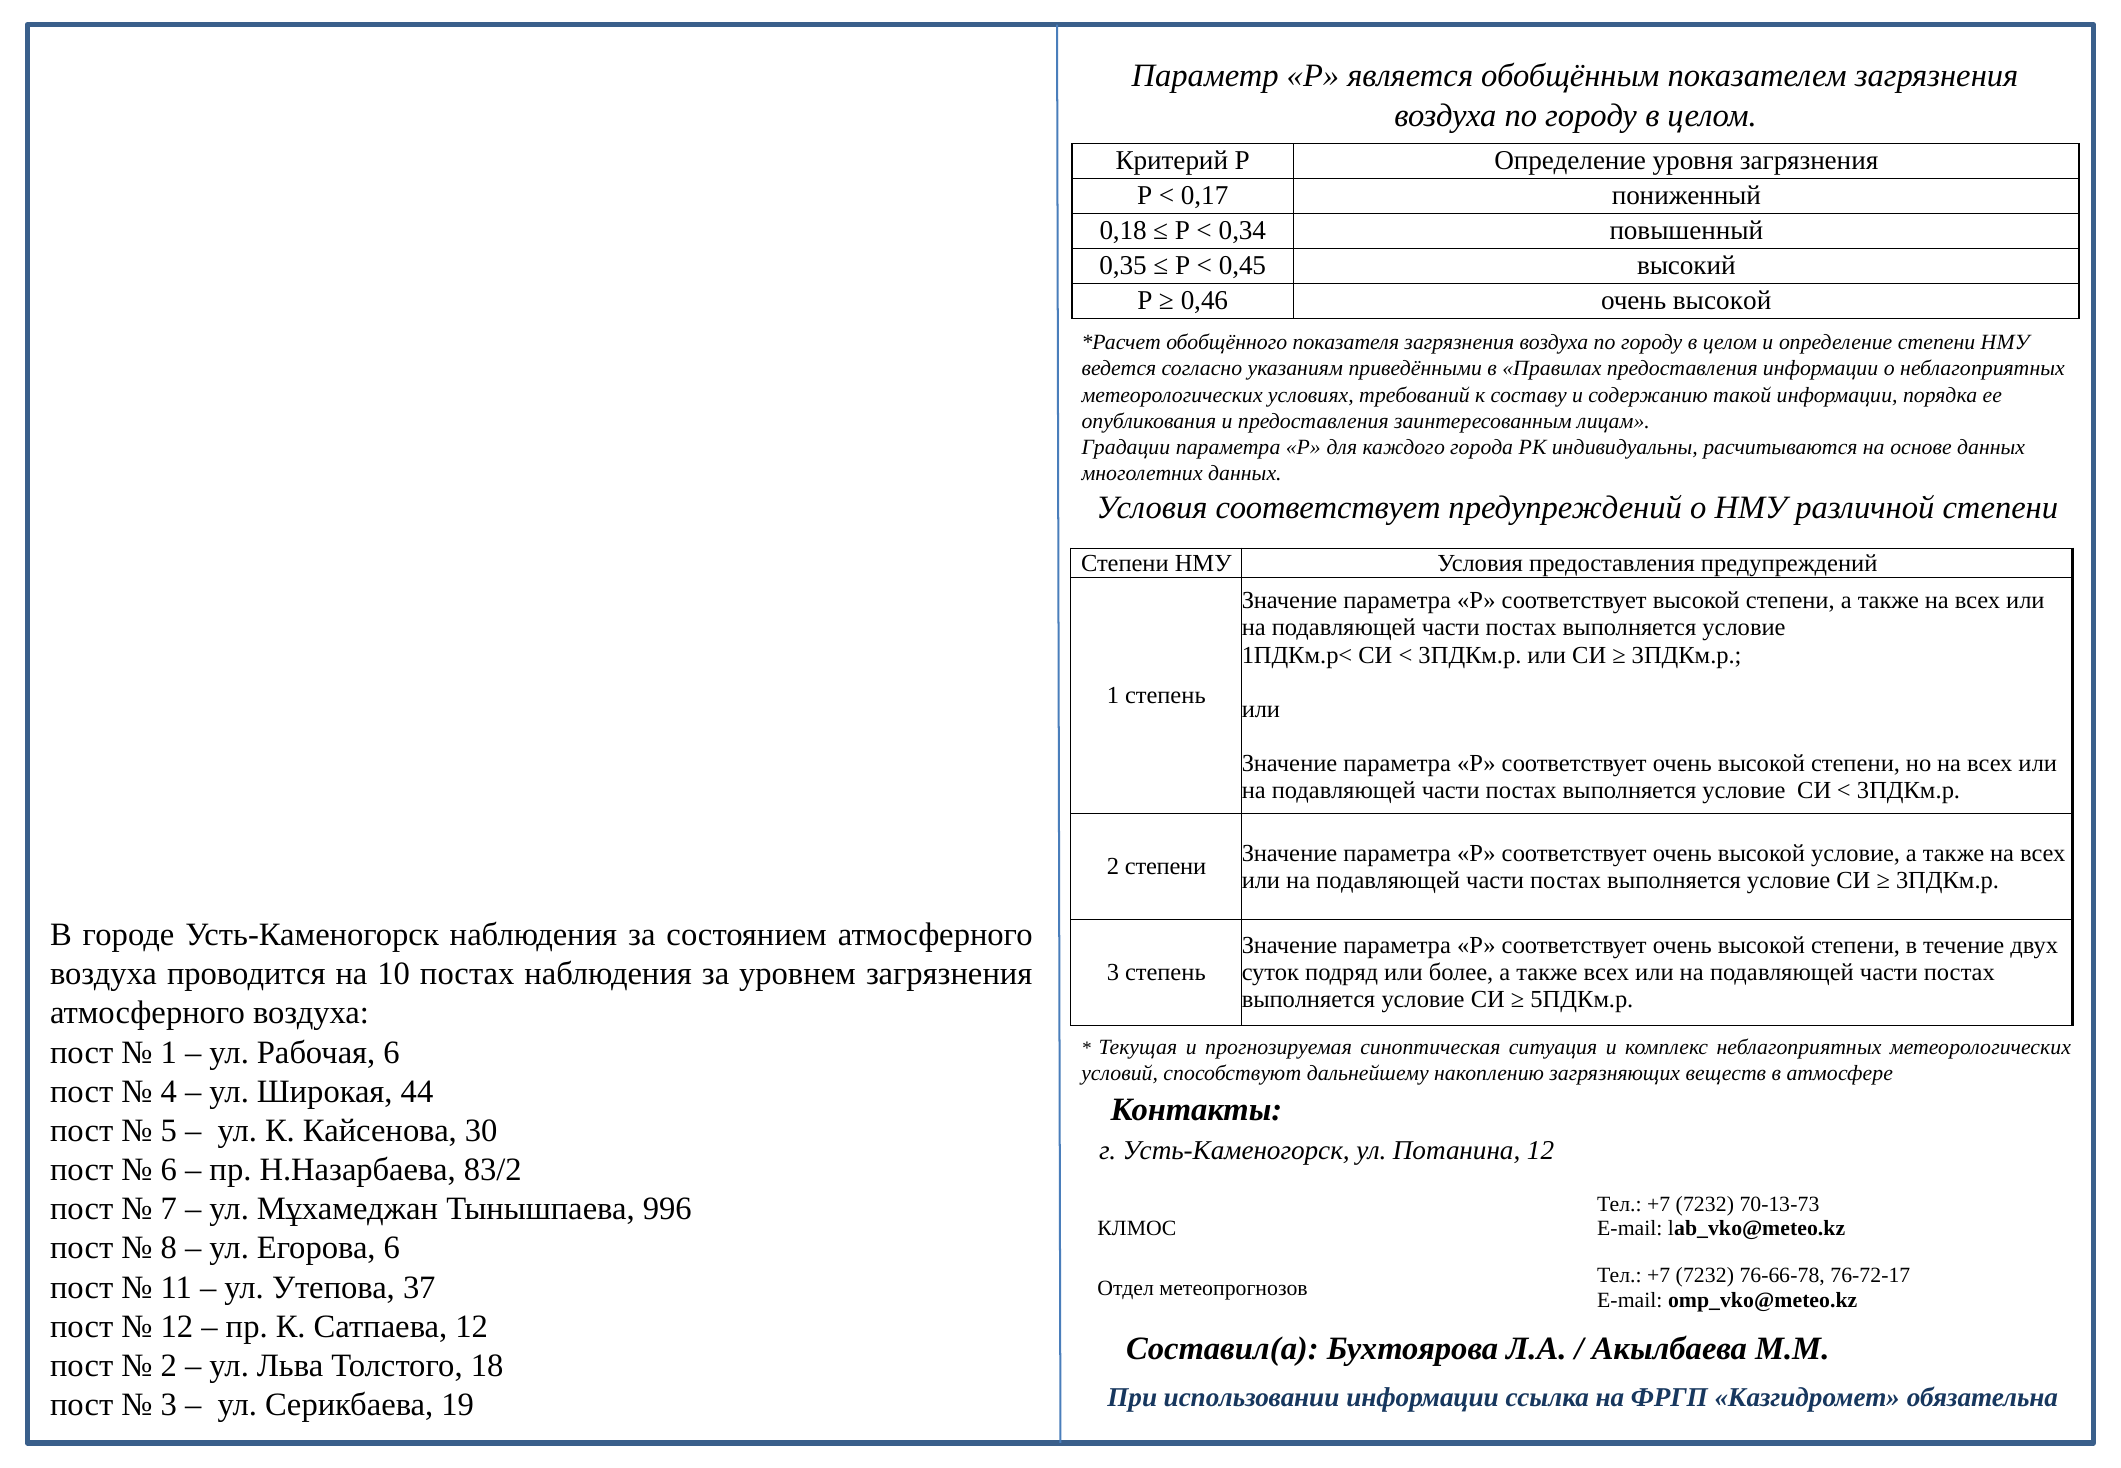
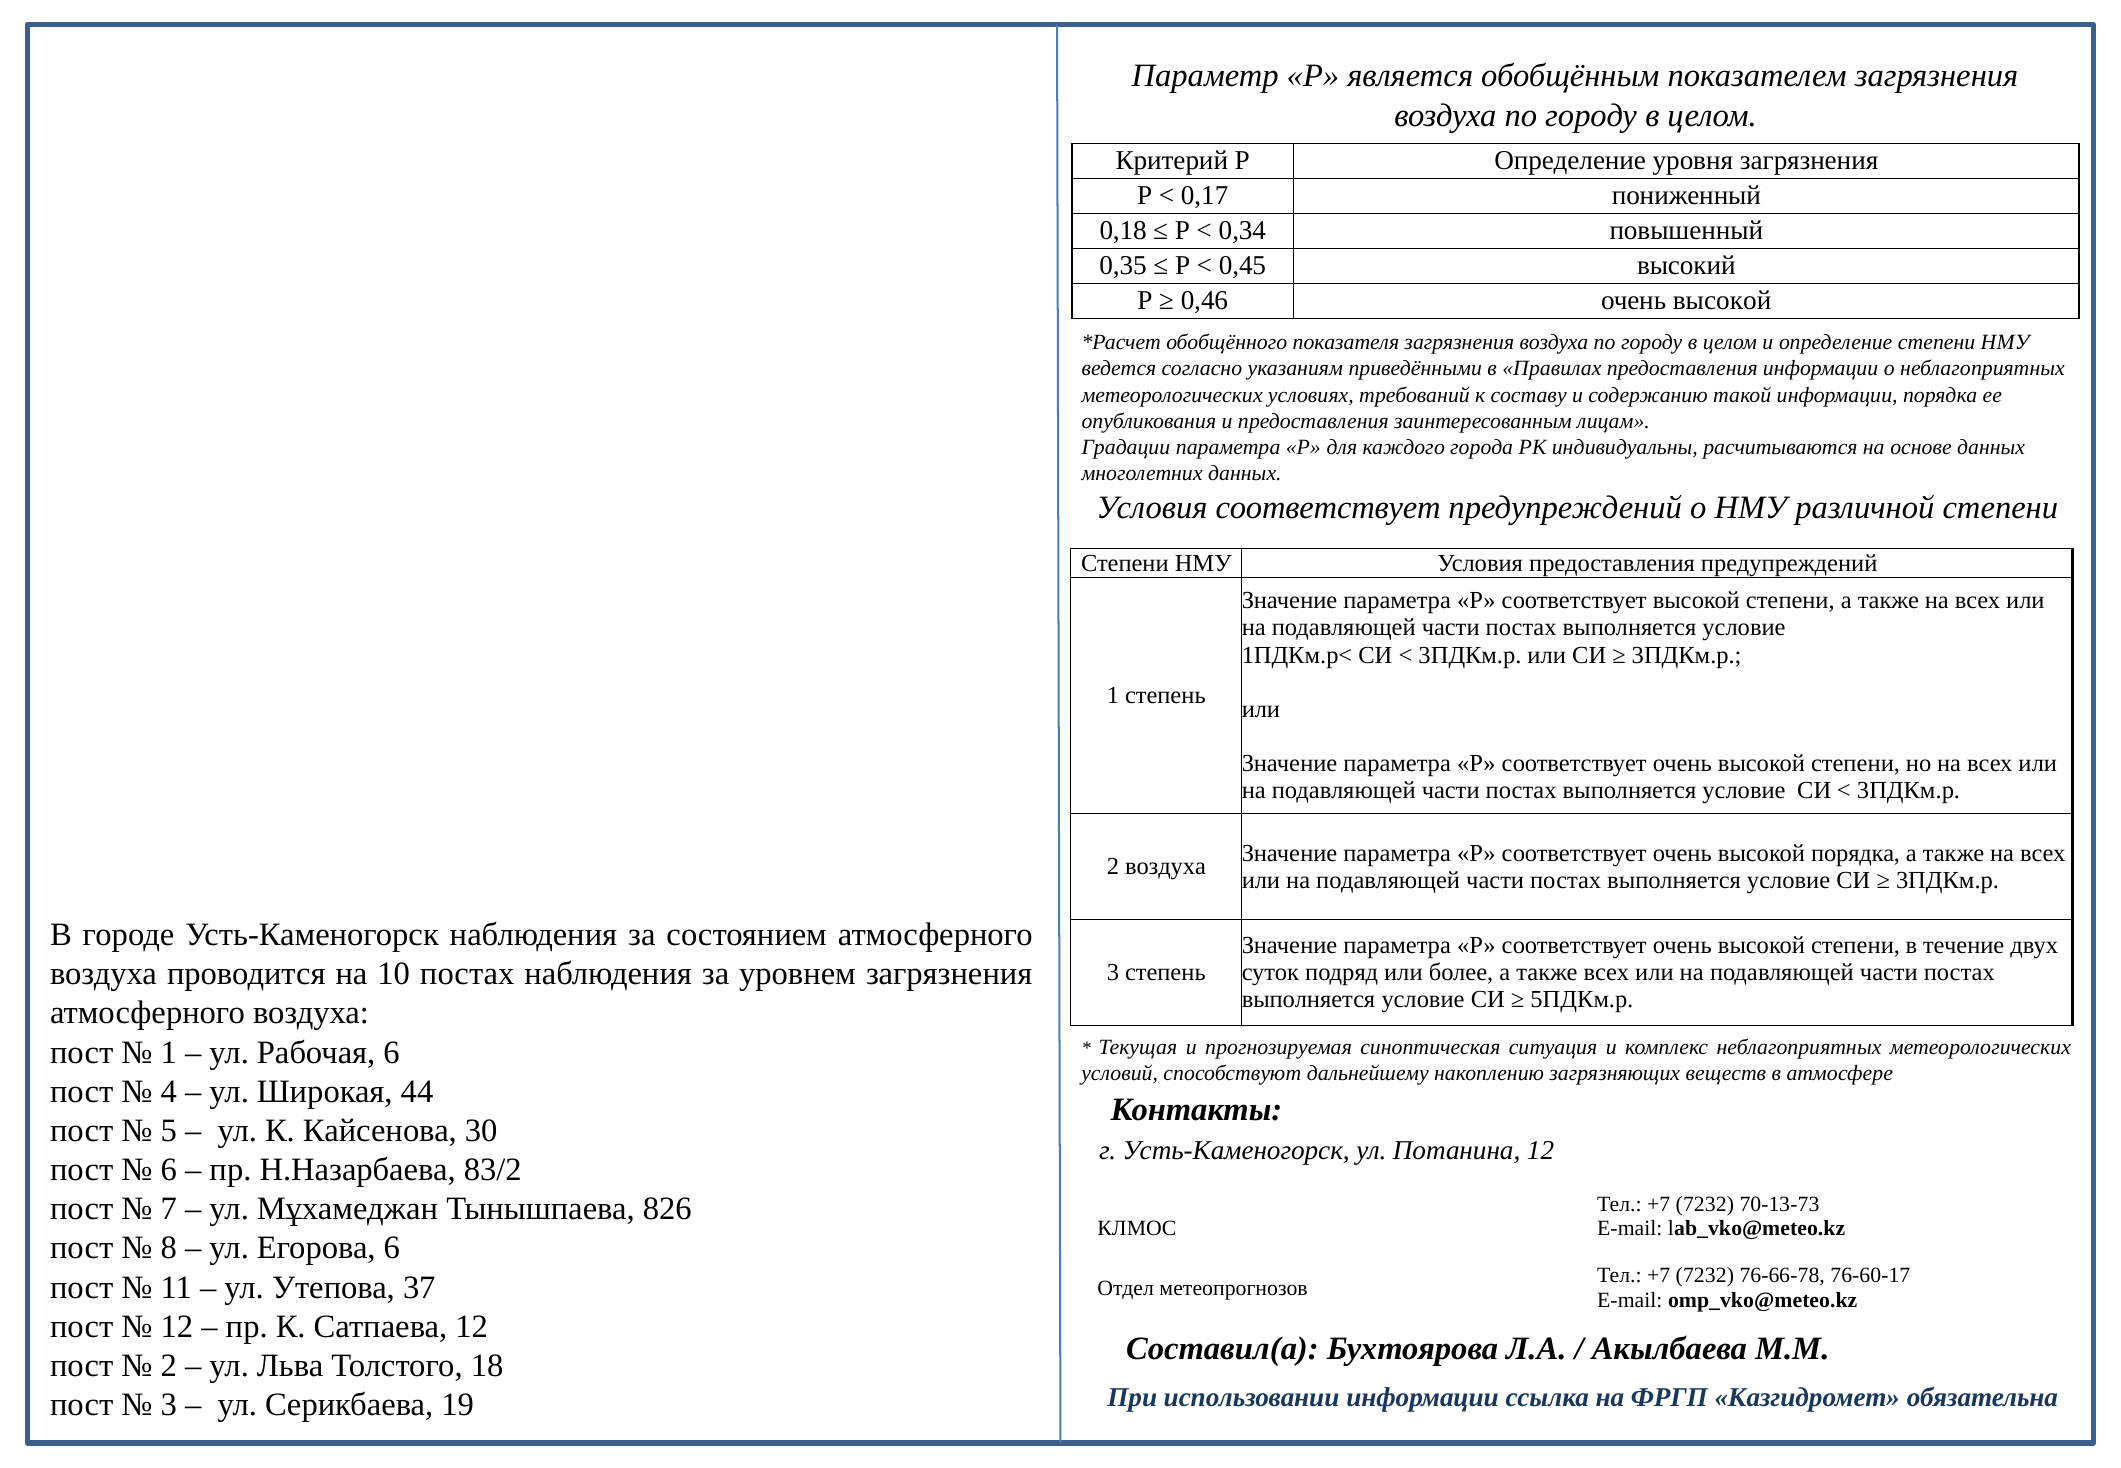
высокой условие: условие -> порядка (1856, 853)
2 степени: степени -> воздуха (1165, 867)
996: 996 -> 826 (667, 1209)
76-72-17: 76-72-17 -> 76-60-17 (1870, 1276)
